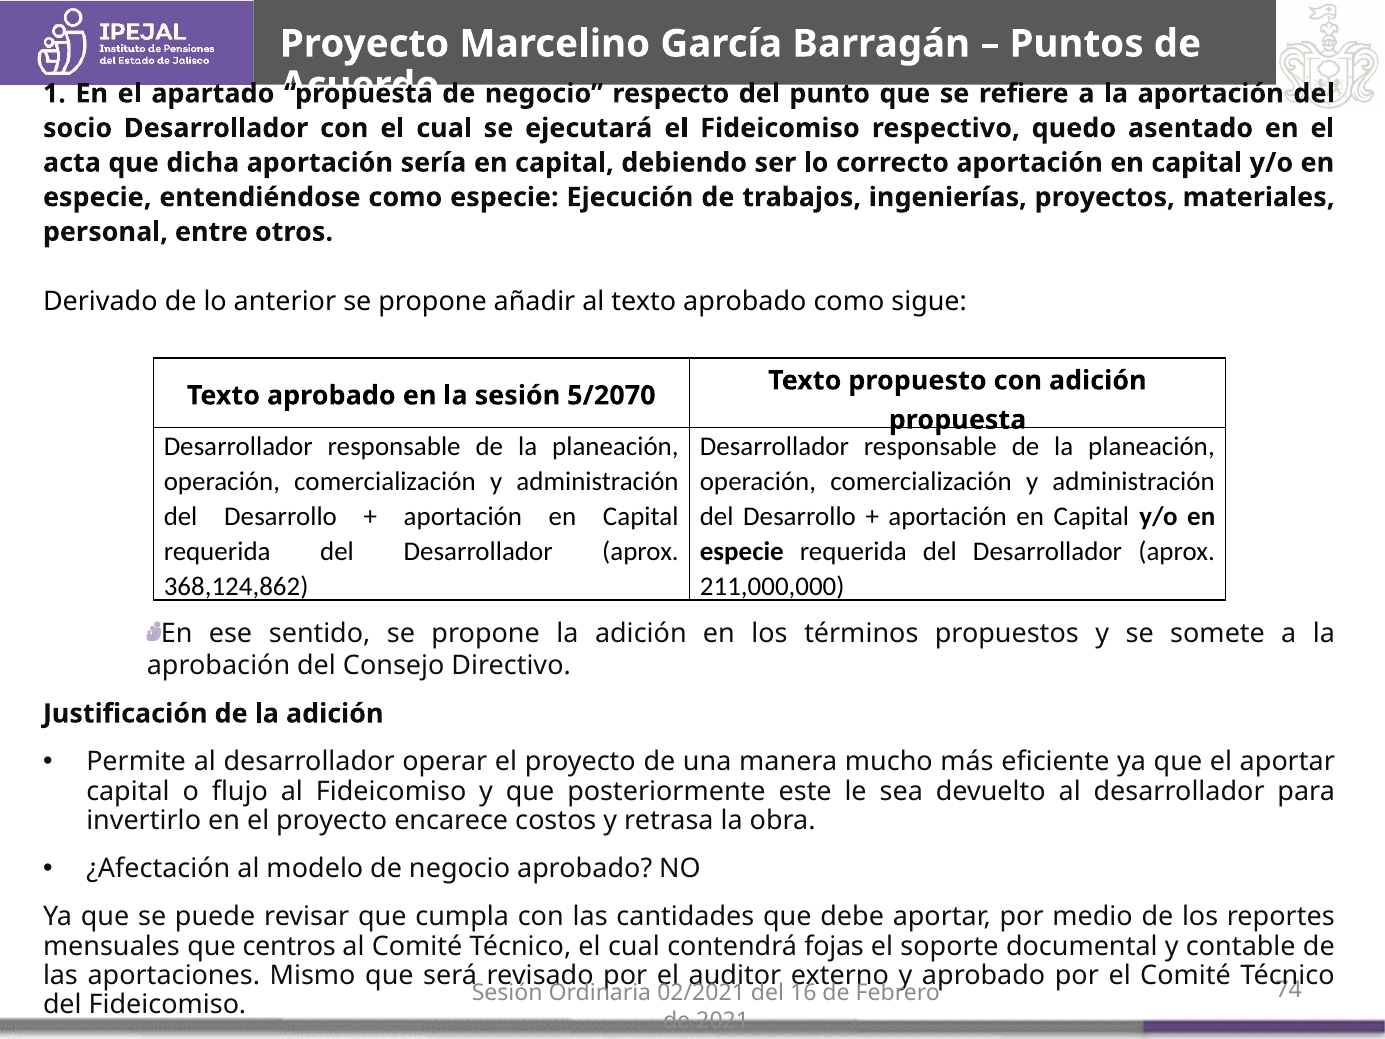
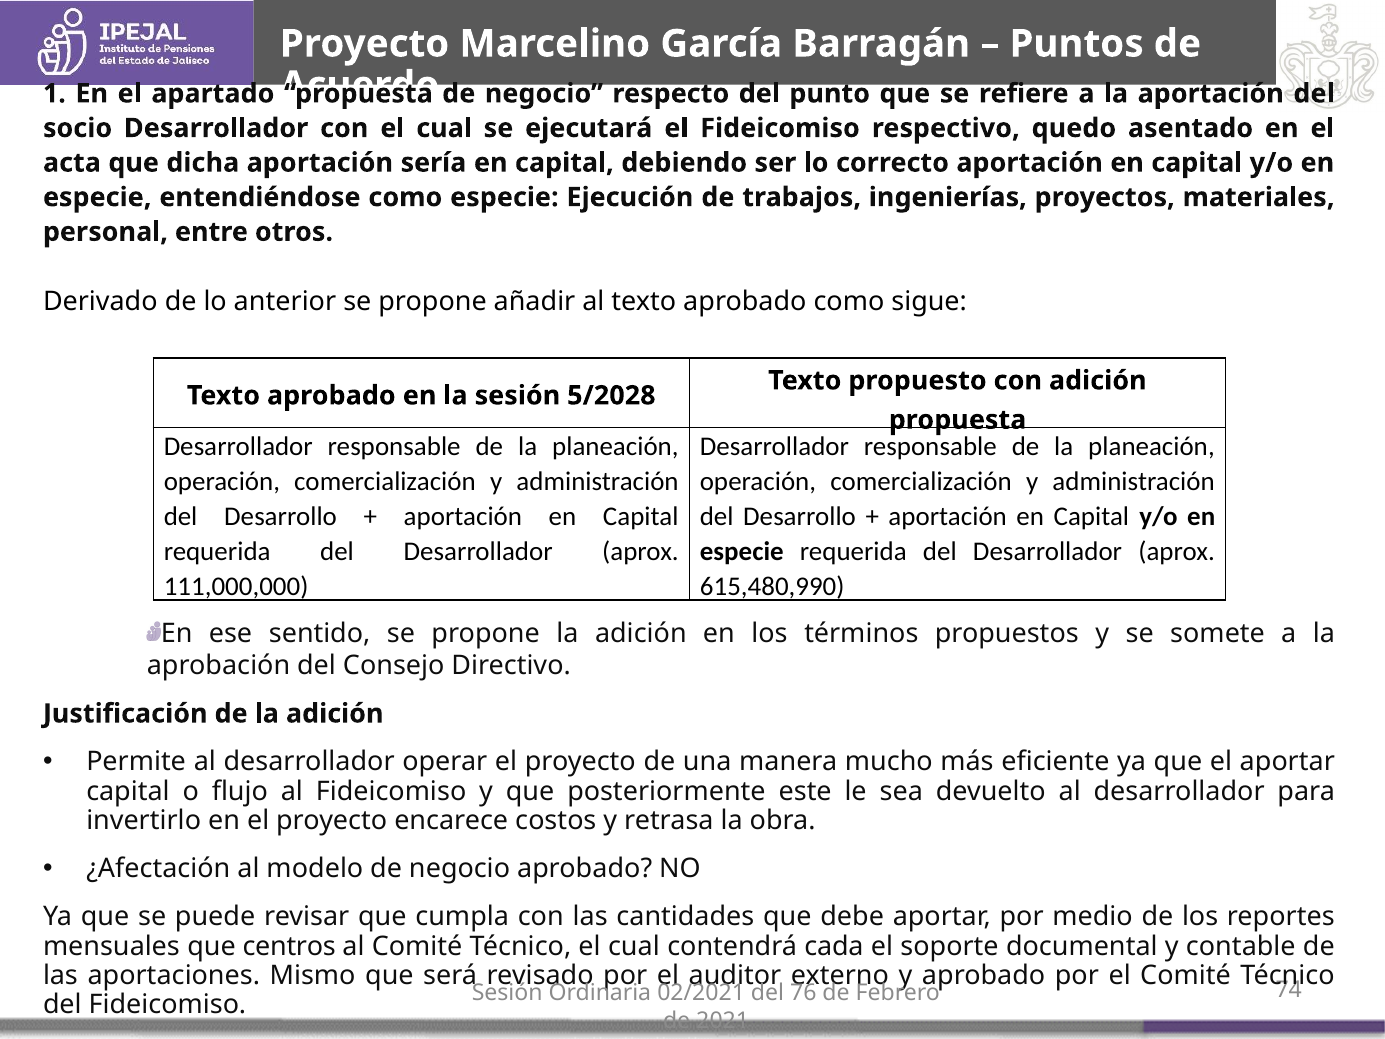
5/2070: 5/2070 -> 5/2028 (611, 395)
368,124,862: 368,124,862 -> 111,000,000 (236, 586)
211,000,000: 211,000,000 -> 615,480,990 (772, 586)
fojas: fojas -> cada (834, 946)
16: 16 -> 76 (803, 993)
